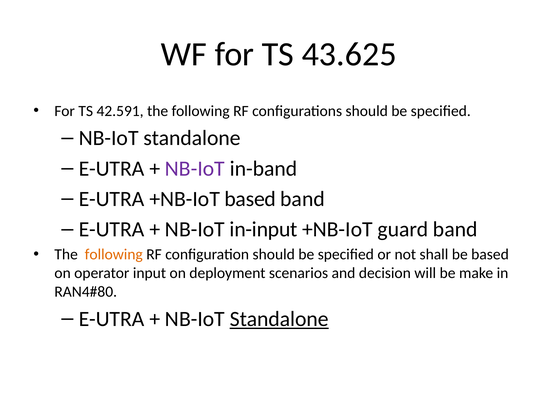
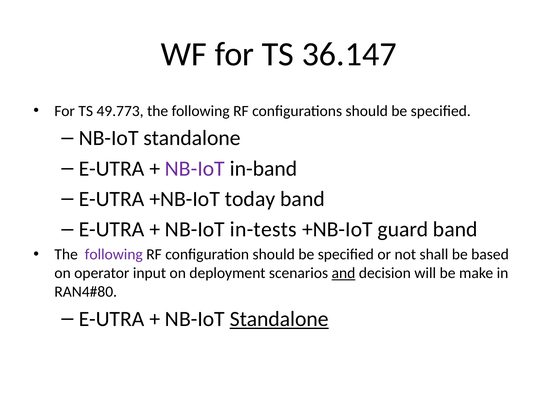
43.625: 43.625 -> 36.147 (349, 54)
42.591: 42.591 -> 49.773 (120, 111)
+NB-IoT based: based -> today (250, 199)
in-input: in-input -> in-tests (263, 229)
following colour: orange -> purple (114, 254)
and underline: none -> present (344, 273)
